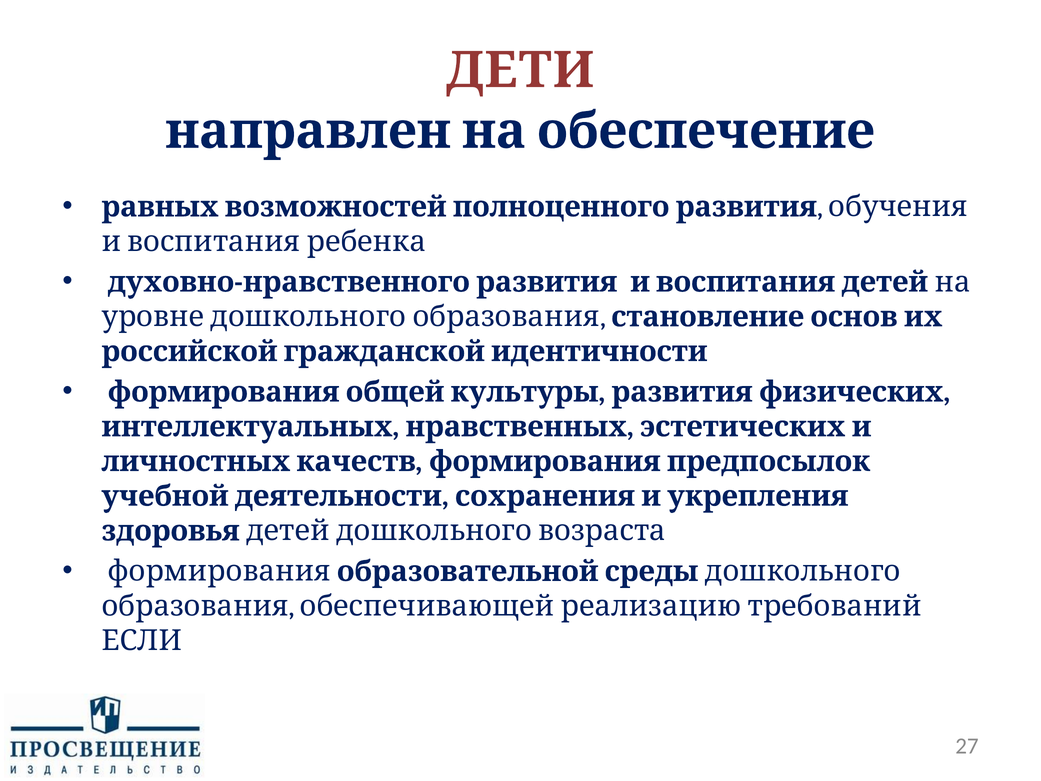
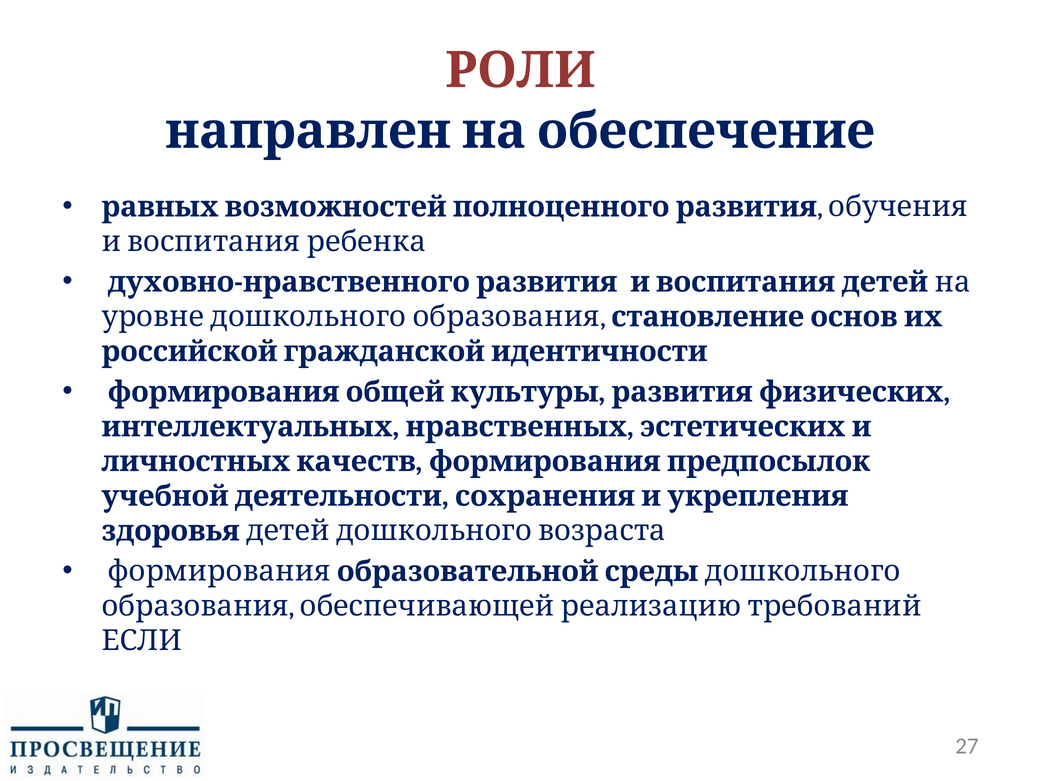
ДЕТИ: ДЕТИ -> РОЛИ (521, 70)
